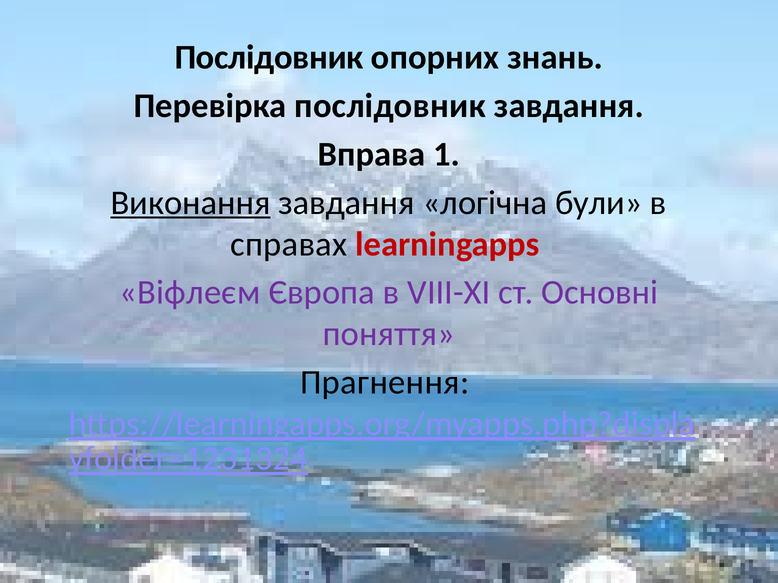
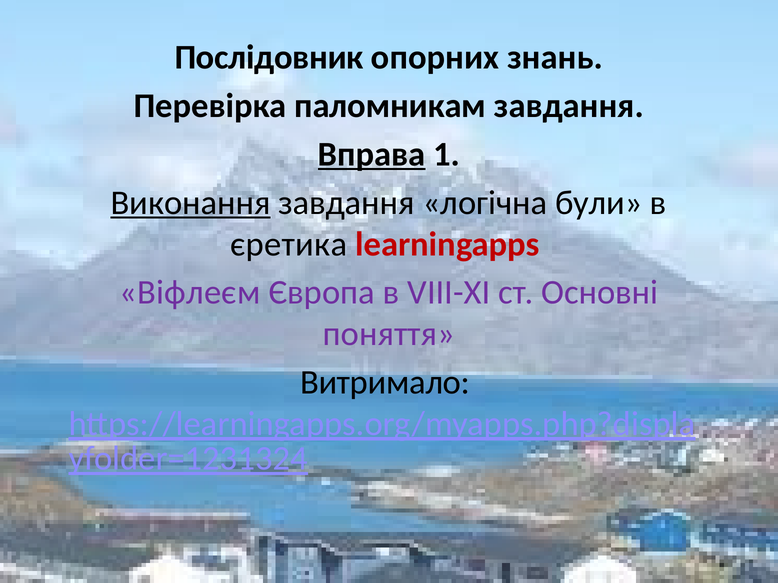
Перевірка послідовник: послідовник -> паломникам (390, 106)
Вправа underline: none -> present (372, 154)
справах: справах -> єретика (289, 244)
Прагнення: Прагнення -> Витримало (385, 383)
